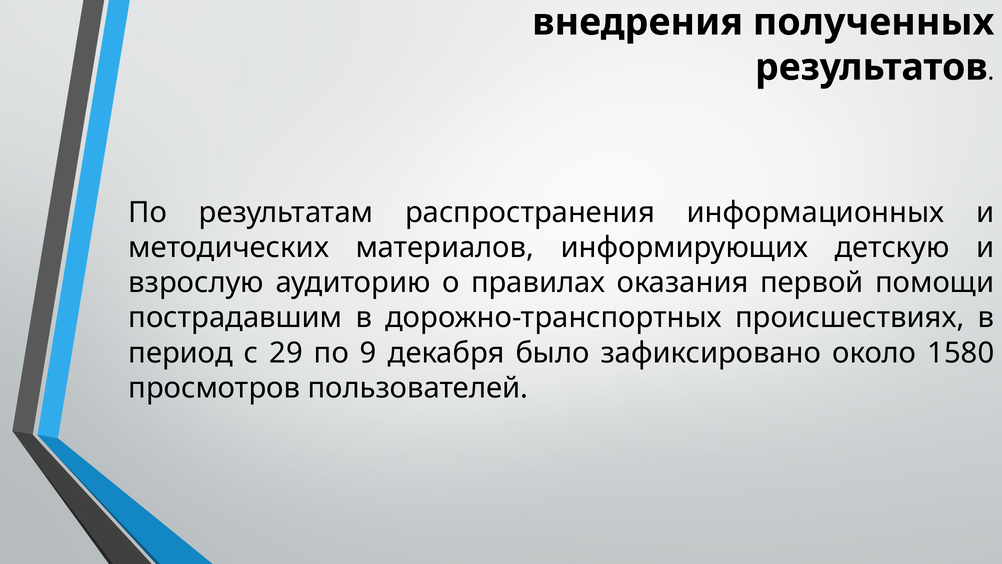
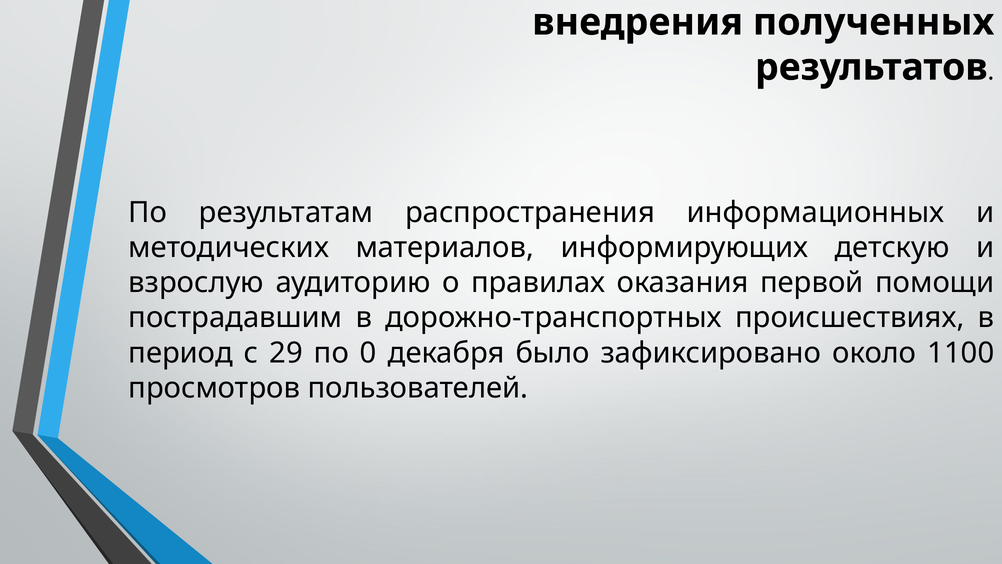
9: 9 -> 0 (368, 353)
1580: 1580 -> 1100 (961, 353)
